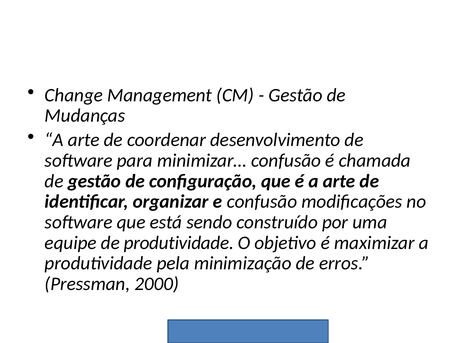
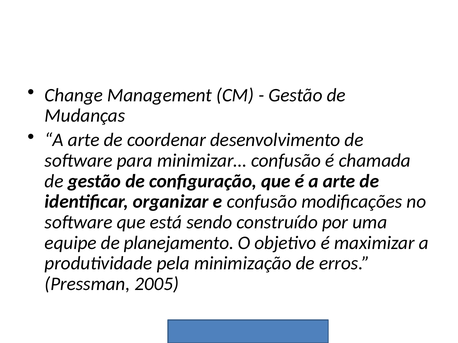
de produtividade: produtividade -> planejamento (179, 243)
2000: 2000 -> 2005 (157, 284)
